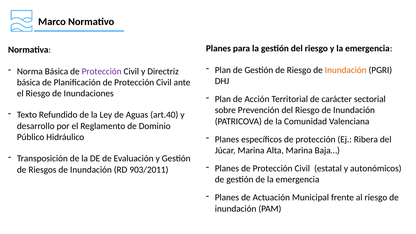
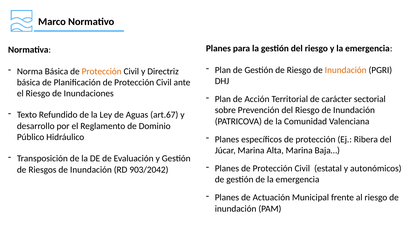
Protección colour: purple -> orange (102, 71)
art.40: art.40 -> art.67 (164, 115)
903/2011: 903/2011 -> 903/2042 (149, 170)
